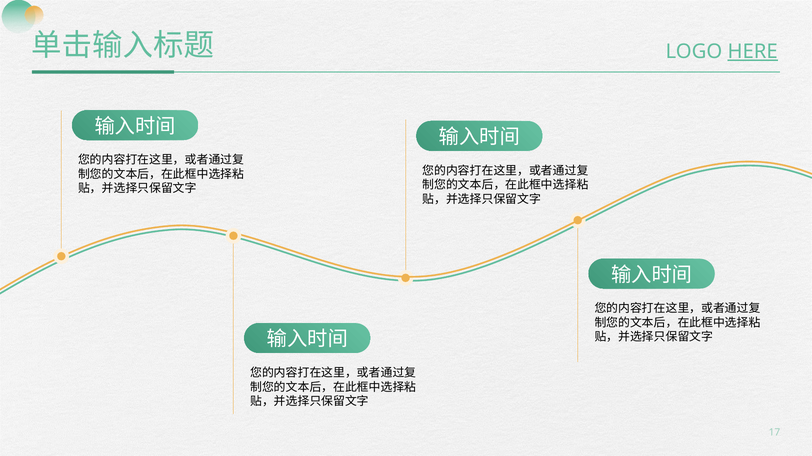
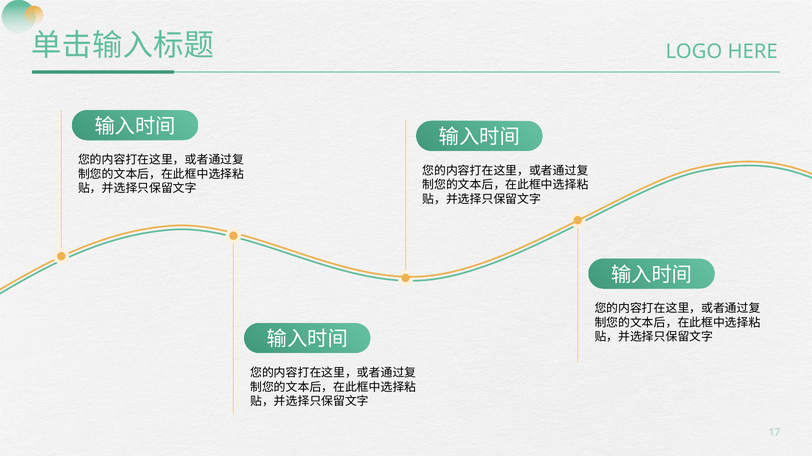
HERE underline: present -> none (753, 52)
